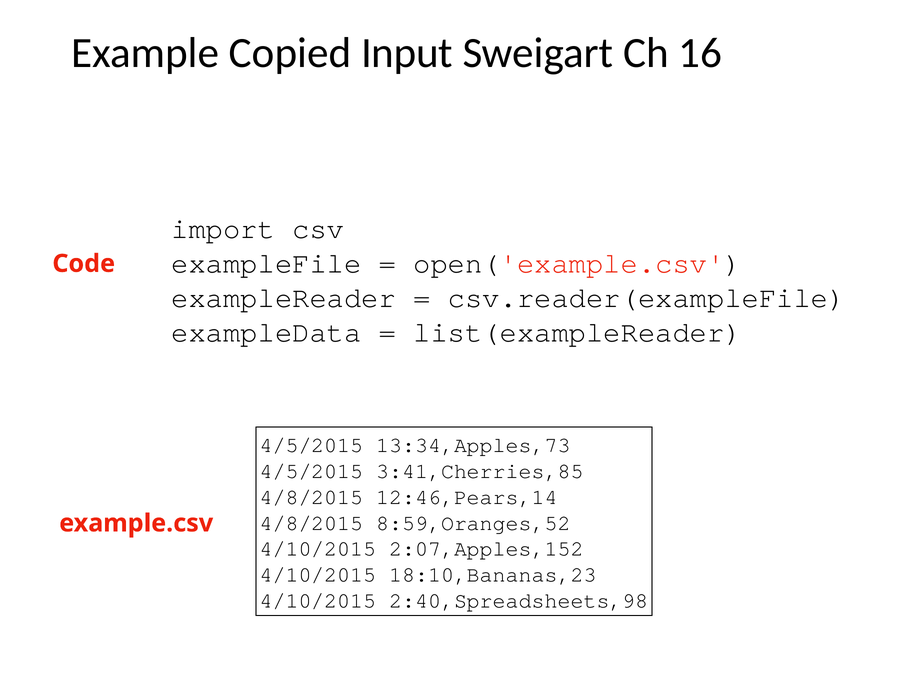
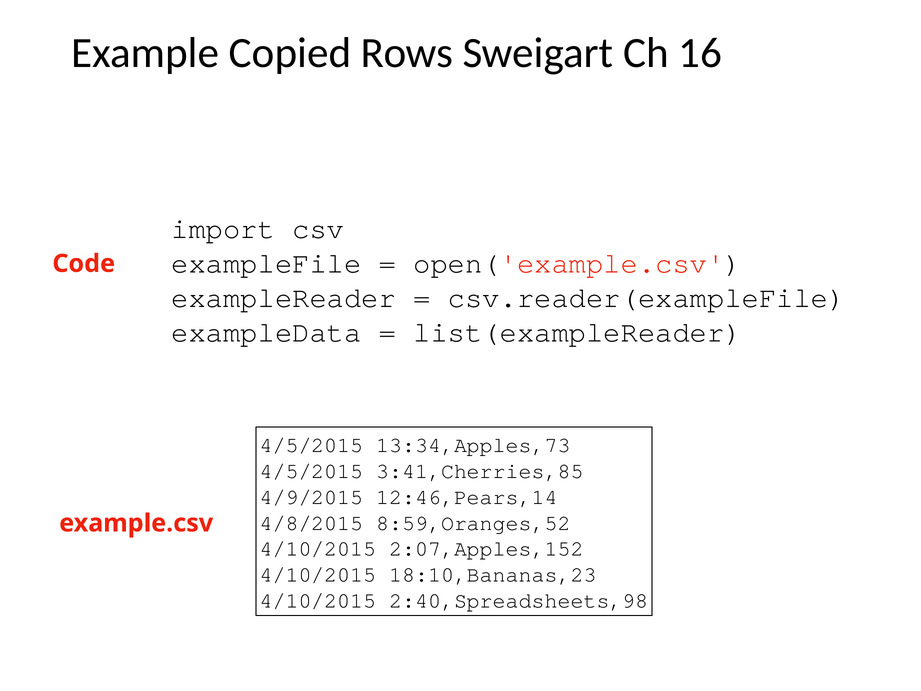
Input: Input -> Rows (407, 53)
4/8/2015: 4/8/2015 -> 4/9/2015 (311, 497)
